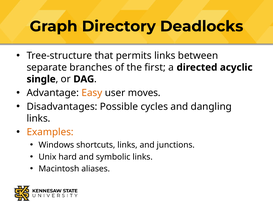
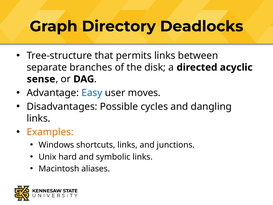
first: first -> disk (155, 67)
single: single -> sense (41, 79)
Easy colour: orange -> blue (92, 93)
